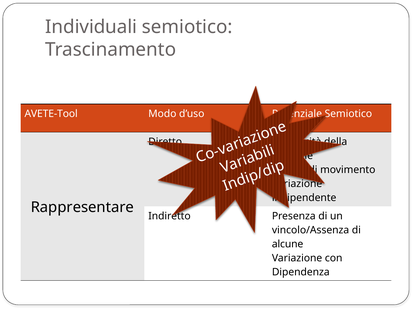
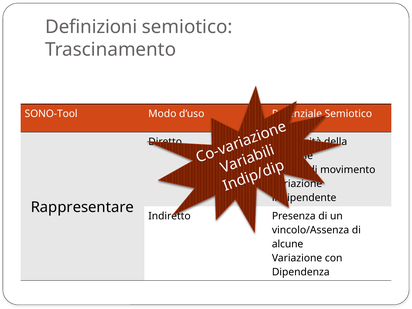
Individuali: Individuali -> Definizioni (91, 27)
AVETE-Tool: AVETE-Tool -> SONO-Tool (51, 114)
